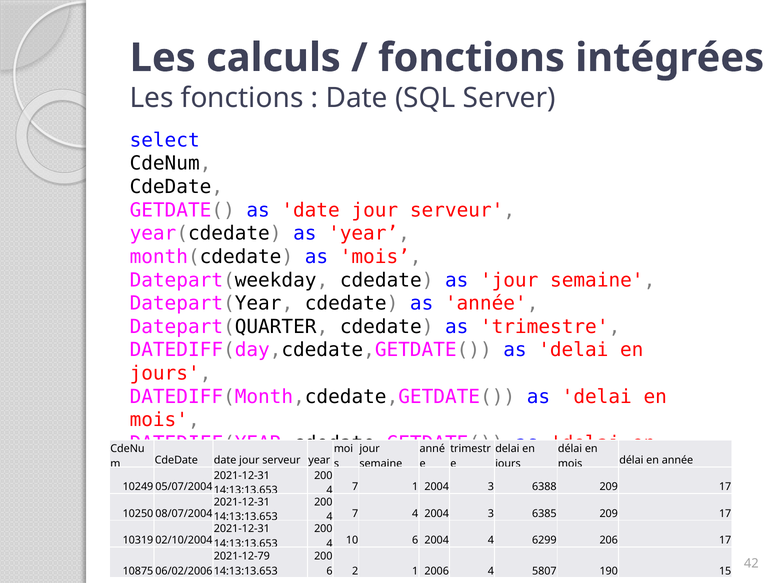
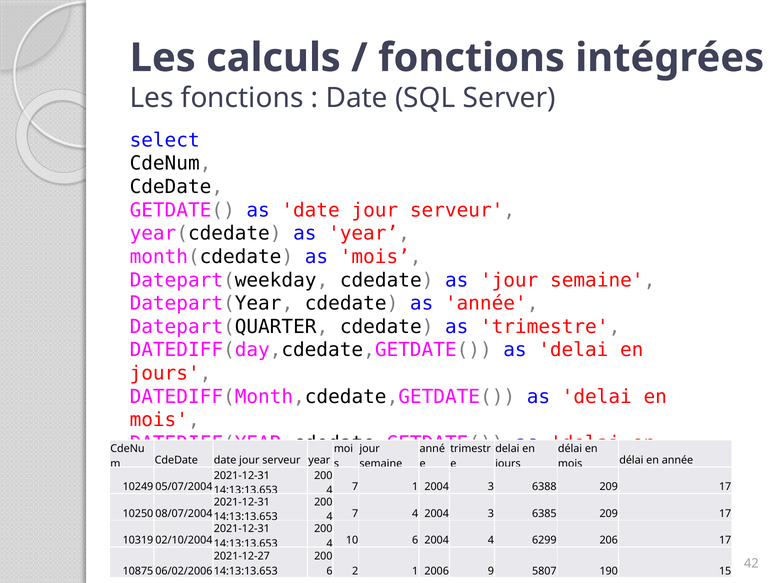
2021-12-79: 2021-12-79 -> 2021-12-27 (242, 556)
2006 4: 4 -> 9 (491, 571)
